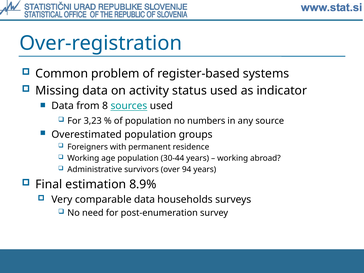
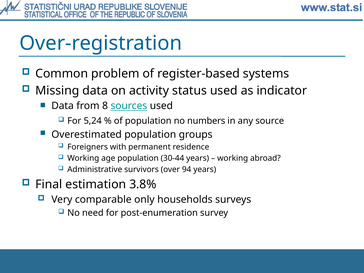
3,23: 3,23 -> 5,24 (93, 121)
8.9%: 8.9% -> 3.8% (143, 184)
comparable data: data -> only (144, 200)
